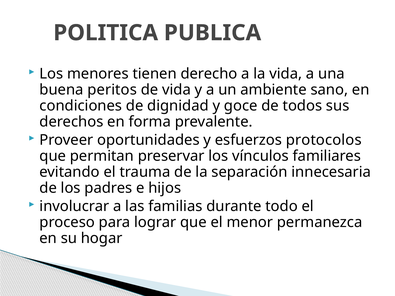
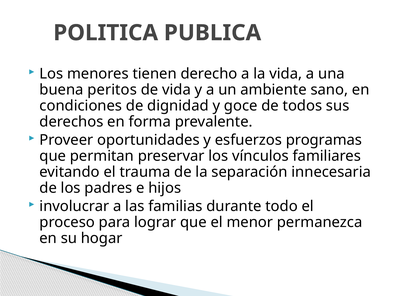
protocolos: protocolos -> programas (324, 140)
